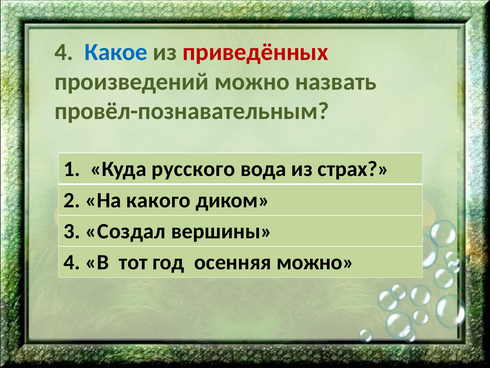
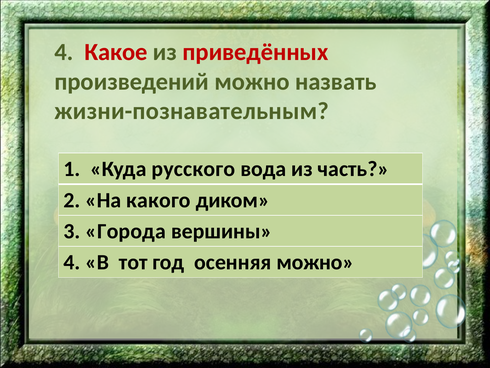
Какое colour: blue -> red (116, 52)
провёл-познавательным: провёл-познавательным -> жизни-познавательным (192, 111)
страх: страх -> часть (353, 169)
Создал: Создал -> Города (126, 231)
